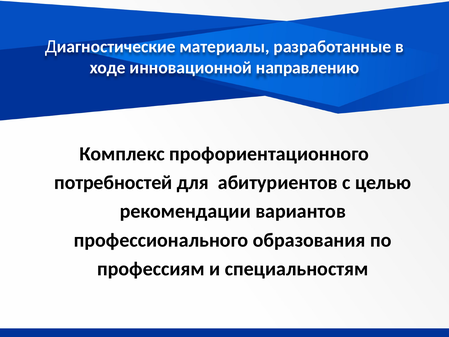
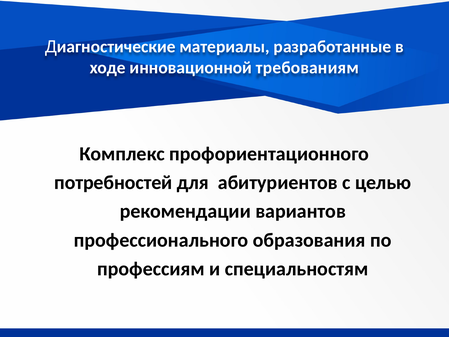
направлению: направлению -> требованиям (307, 68)
